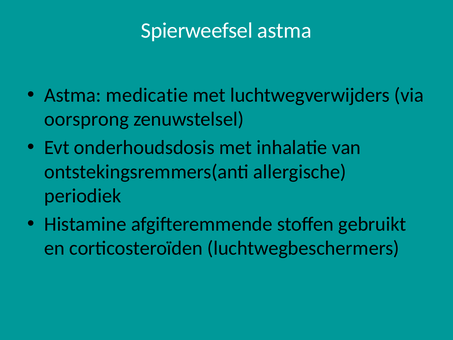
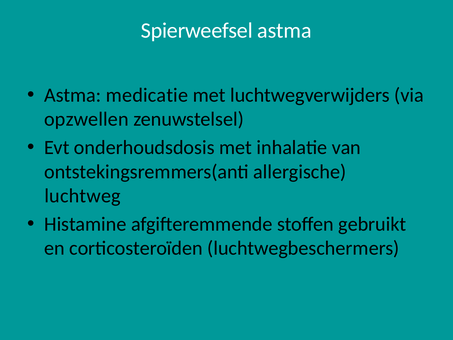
oorsprong: oorsprong -> opzwellen (86, 119)
periodiek: periodiek -> luchtweg (83, 196)
